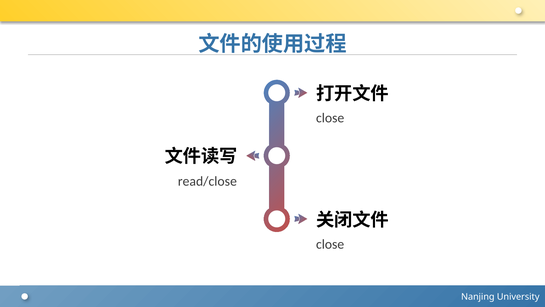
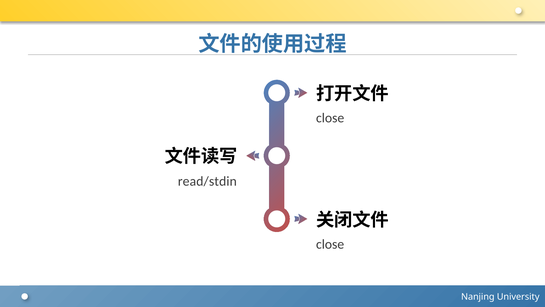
read/close: read/close -> read/stdin (207, 181)
